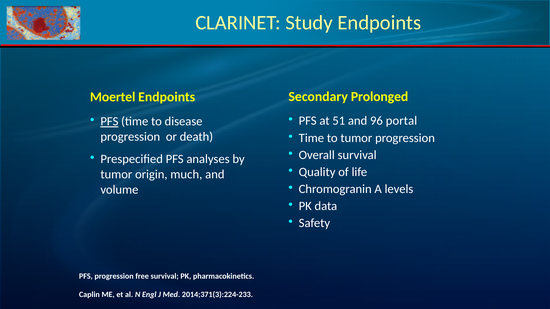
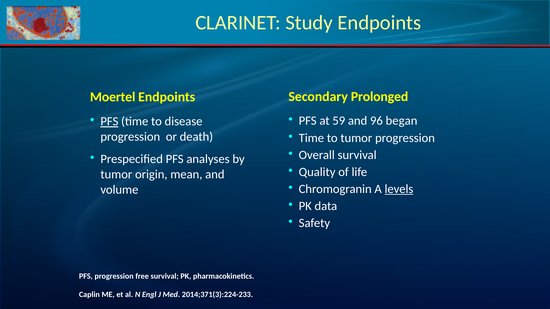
51: 51 -> 59 (339, 121)
portal: portal -> began (402, 121)
much: much -> mean (186, 174)
levels underline: none -> present (399, 189)
